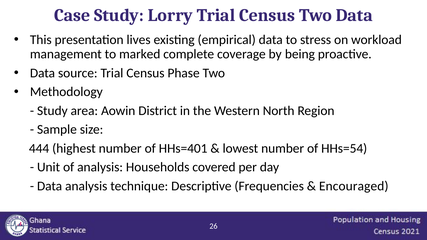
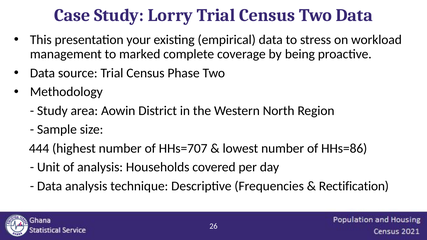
lives: lives -> your (139, 40)
HHs=401: HHs=401 -> HHs=707 (183, 148)
HHs=54: HHs=54 -> HHs=86 (344, 148)
Encouraged: Encouraged -> Rectification (354, 186)
